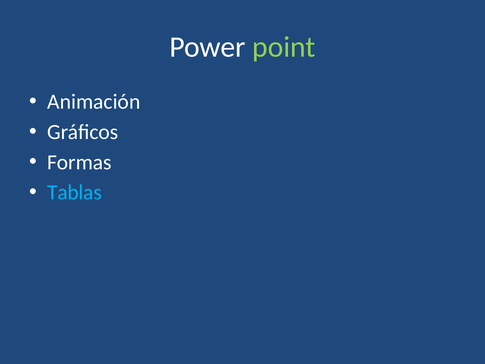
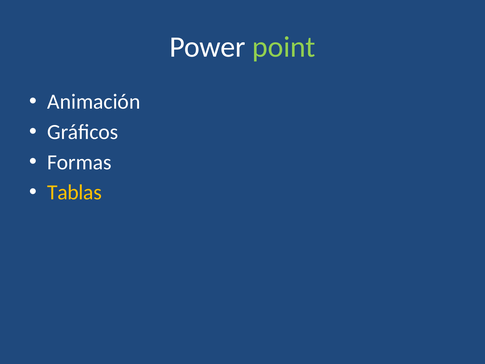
Tablas colour: light blue -> yellow (74, 192)
